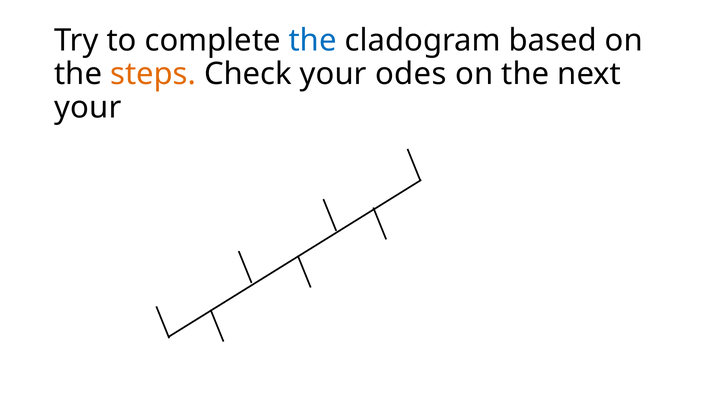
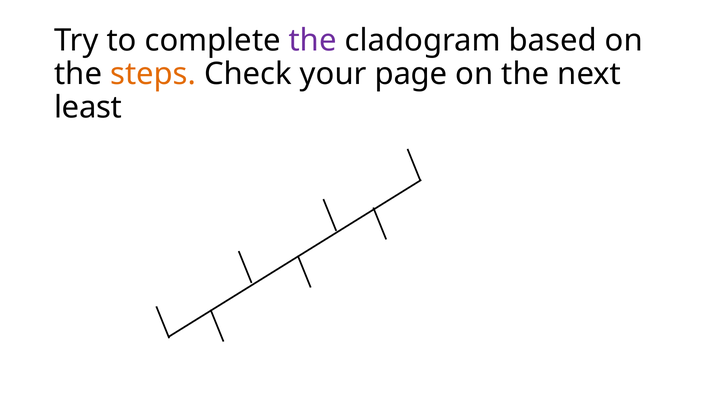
the colour: blue -> purple (313, 41)
odes: odes -> page (411, 74)
your: your -> least (88, 108)
